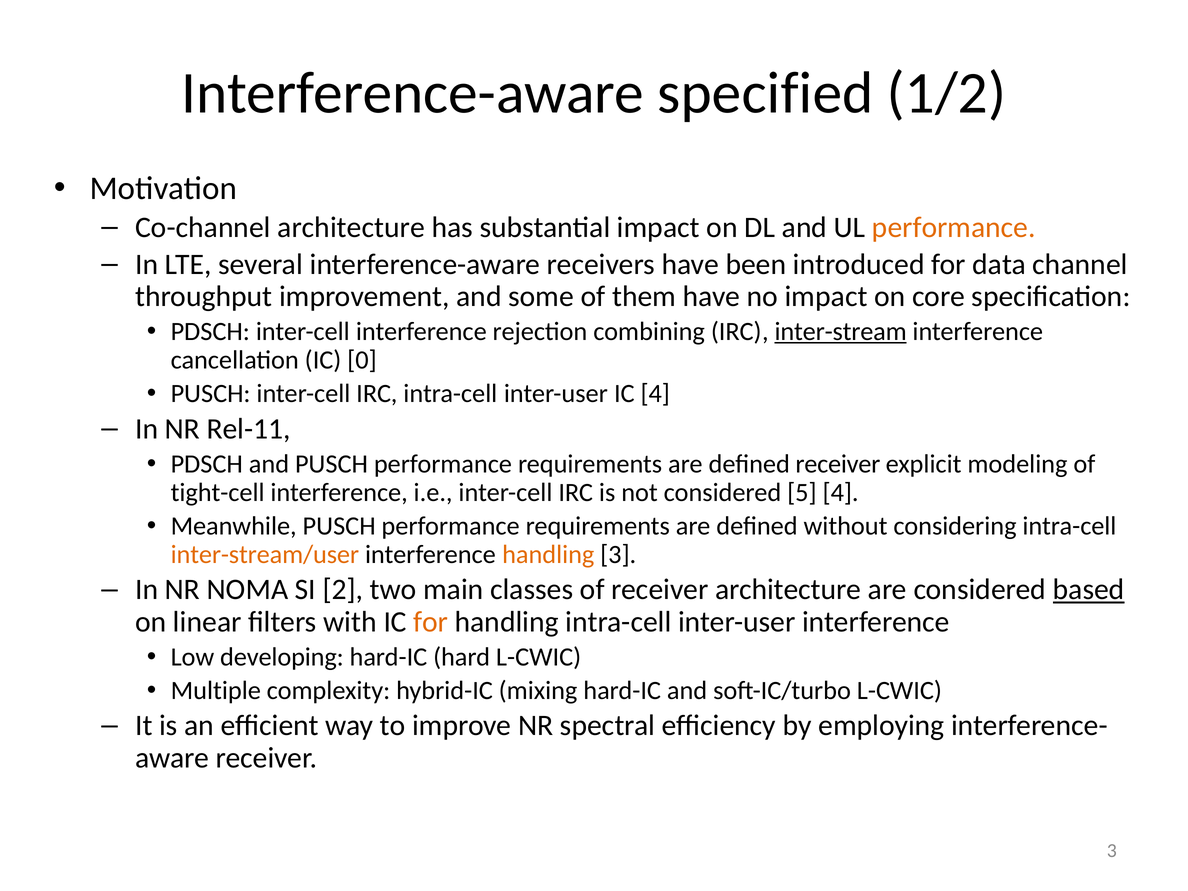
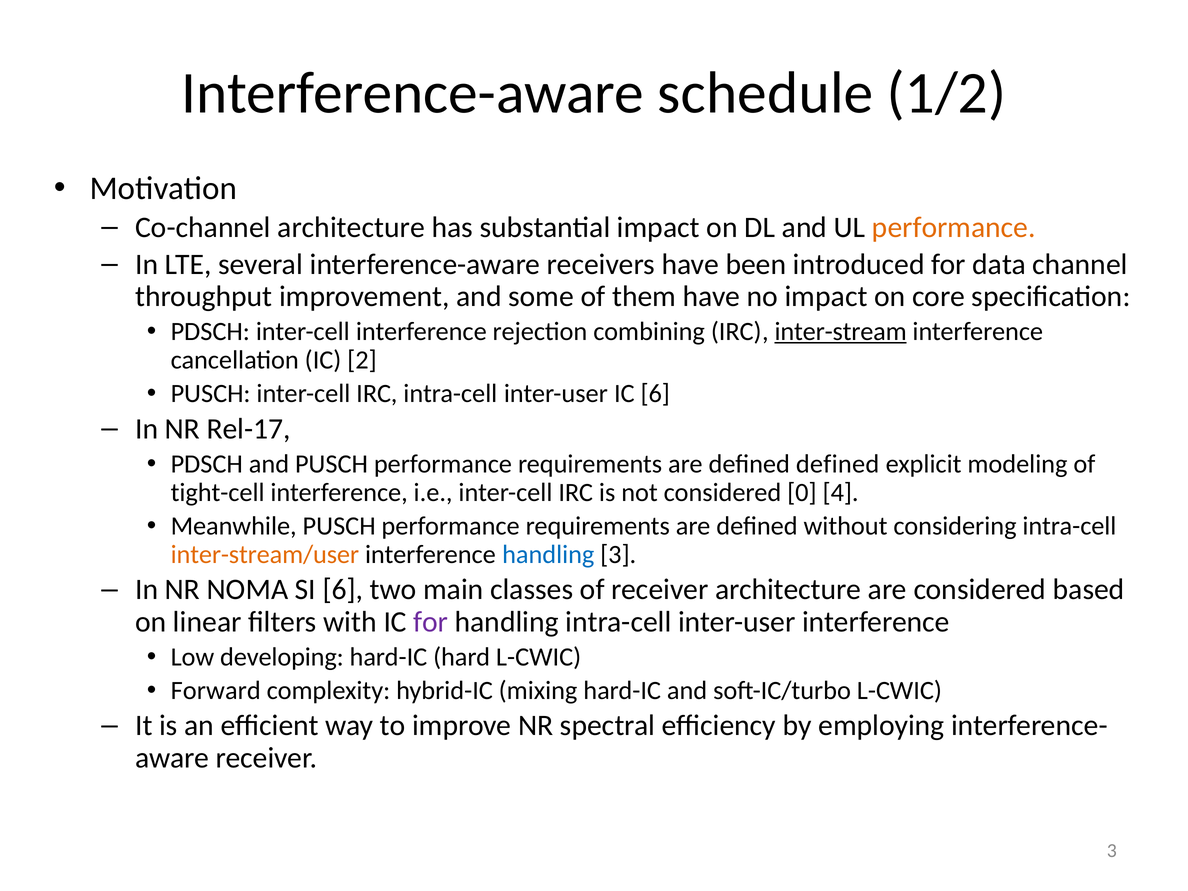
specified: specified -> schedule (765, 93)
0: 0 -> 2 (362, 360)
IC 4: 4 -> 6 (655, 394)
Rel-11: Rel-11 -> Rel-17 (249, 429)
defined receiver: receiver -> defined (838, 464)
5: 5 -> 0 (802, 493)
handling colour: orange -> blue (548, 554)
SI 2: 2 -> 6 (343, 590)
based underline: present -> none (1089, 590)
for colour: orange -> purple (431, 622)
Multiple: Multiple -> Forward (216, 690)
